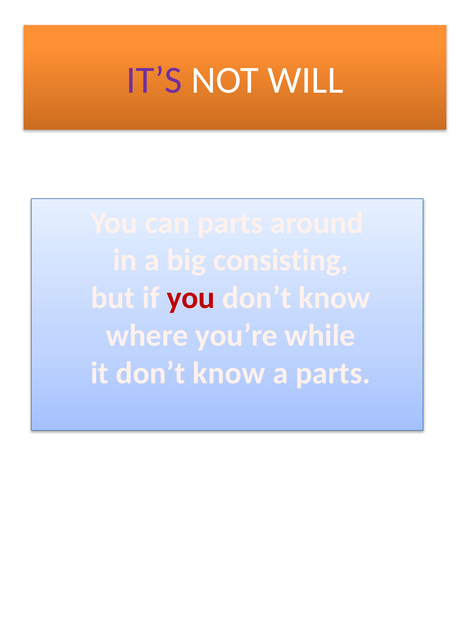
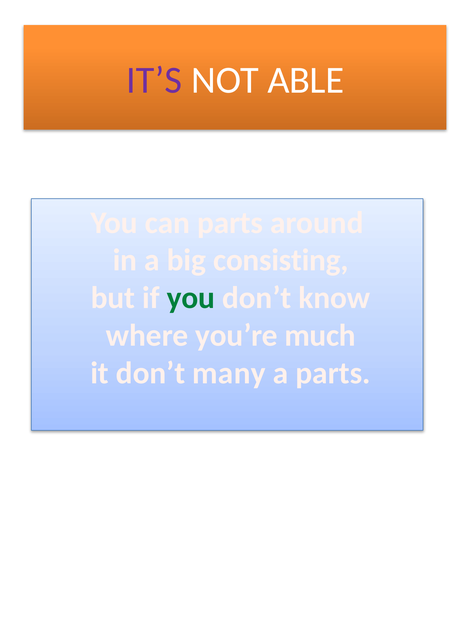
WILL: WILL -> ABLE (306, 80)
you colour: red -> green (191, 298)
while: while -> much (320, 335)
it don’t know: know -> many (229, 373)
